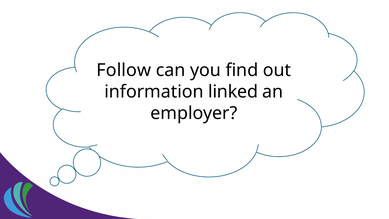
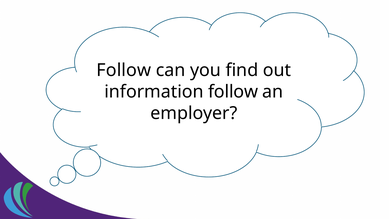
information linked: linked -> follow (233, 92)
